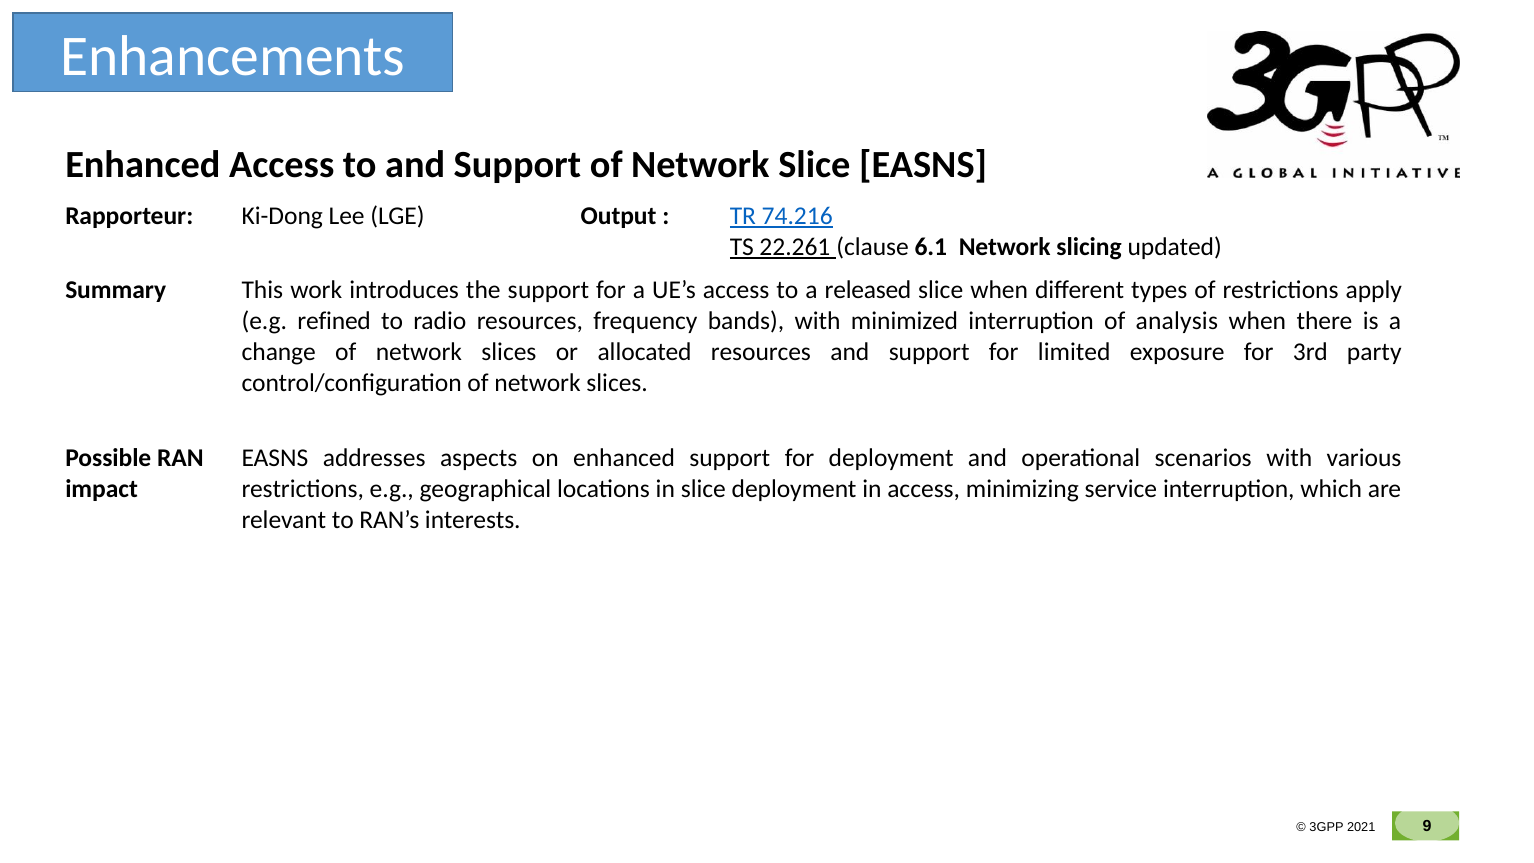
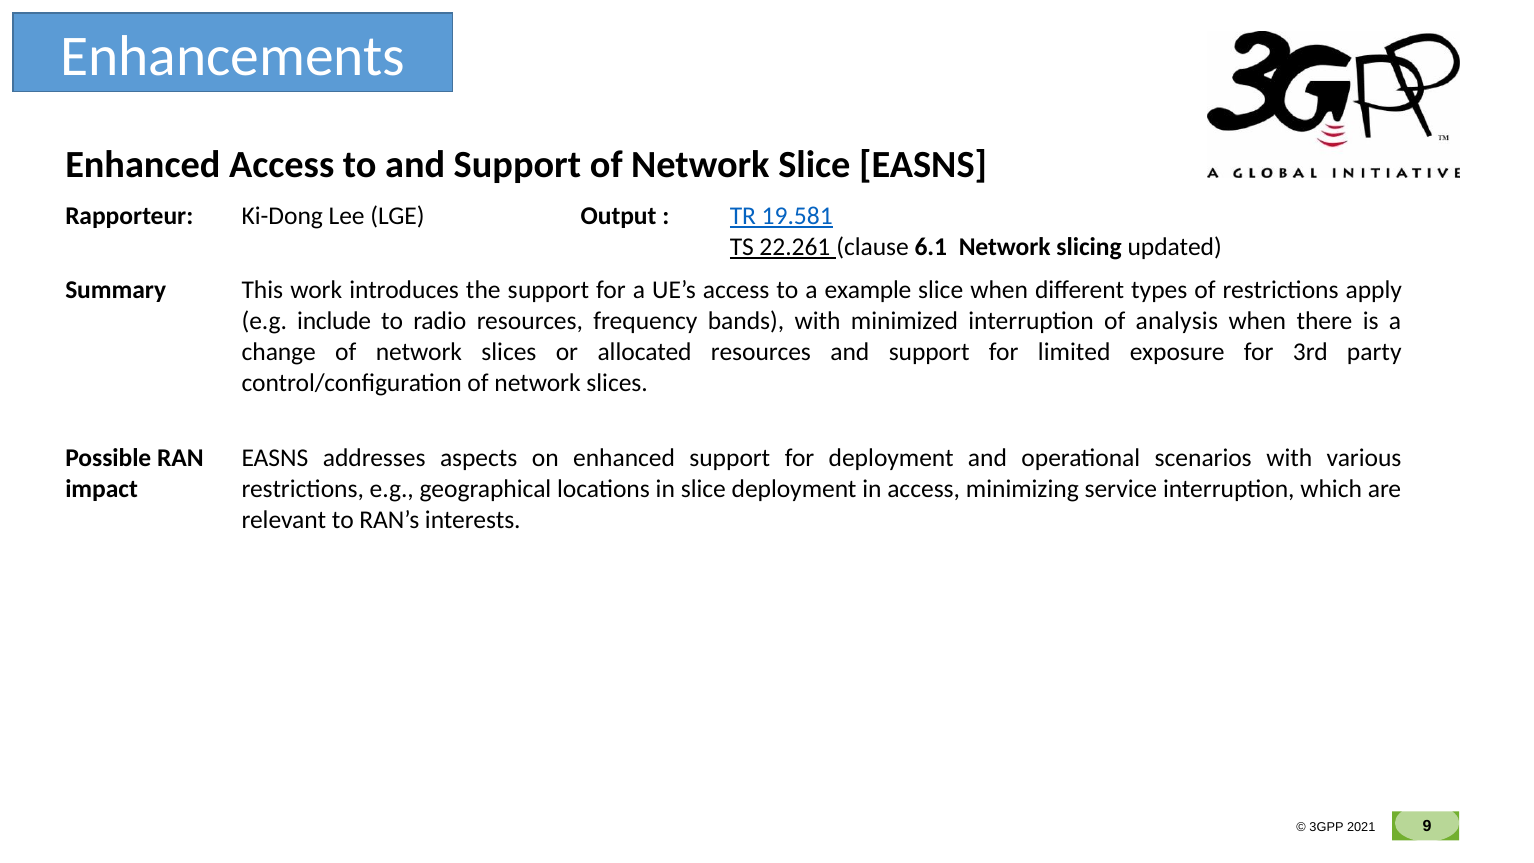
74.216: 74.216 -> 19.581 (797, 216)
released: released -> example (868, 290)
refined: refined -> include (334, 321)
